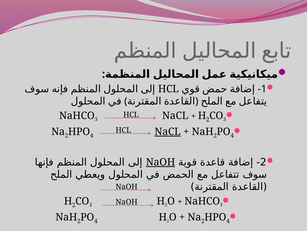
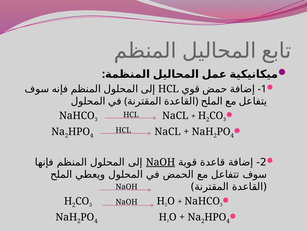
NaCL underline: present -> none (168, 131)
